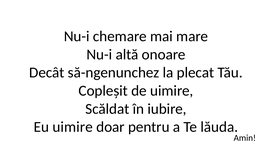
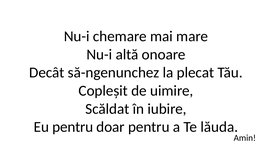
Eu uimire: uimire -> pentru (73, 127)
